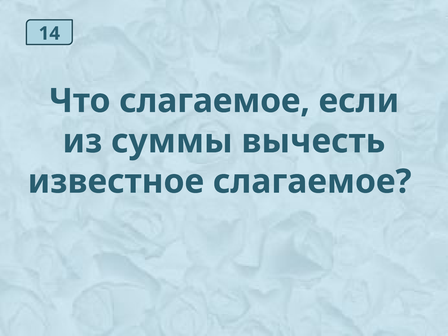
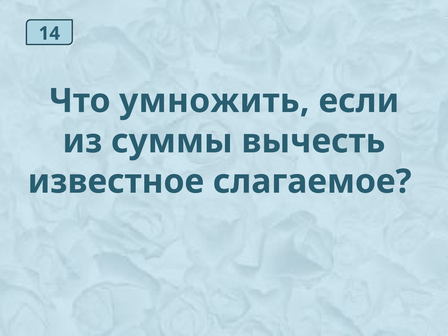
Что слагаемое: слагаемое -> умножить (214, 101)
